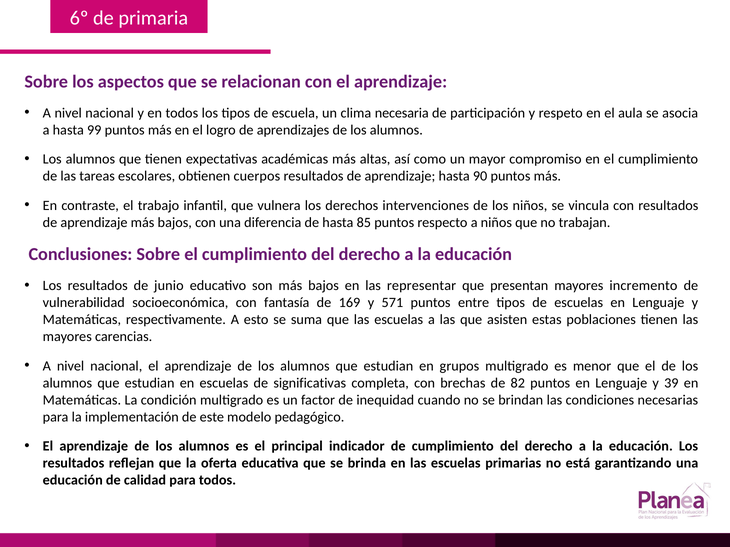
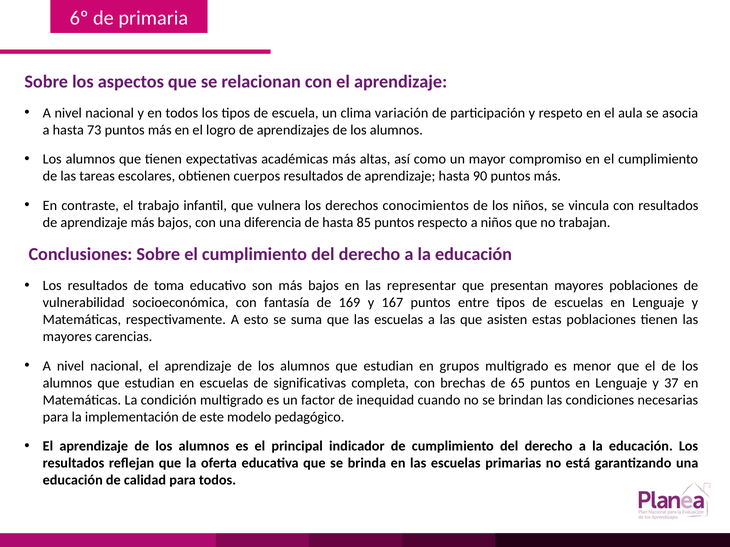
necesaria: necesaria -> variación (402, 113)
99: 99 -> 73 (94, 130)
intervenciones: intervenciones -> conocimientos (426, 206)
junio: junio -> toma (169, 286)
mayores incremento: incremento -> poblaciones (644, 286)
571: 571 -> 167 (392, 303)
82: 82 -> 65 (518, 383)
39: 39 -> 37 (671, 383)
